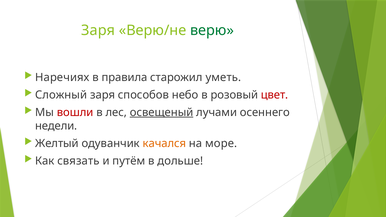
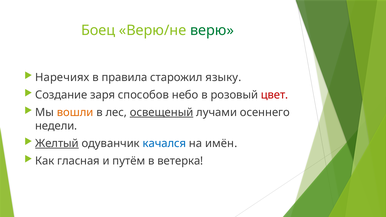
Заря: Заря -> Боец (98, 30)
уметь: уметь -> языку (223, 77)
Сложный: Сложный -> Создание (61, 95)
вошли colour: red -> orange (75, 112)
Желтый underline: none -> present (57, 143)
качался colour: orange -> blue (164, 143)
море: море -> имён (221, 143)
связать: связать -> гласная (78, 161)
дольше: дольше -> ветерка (180, 161)
